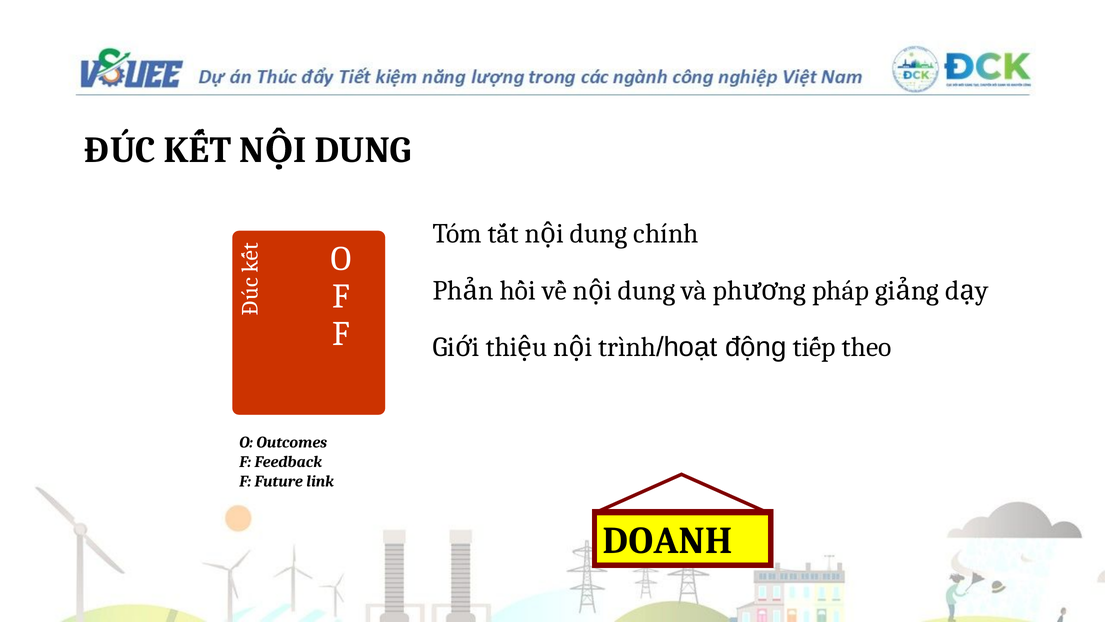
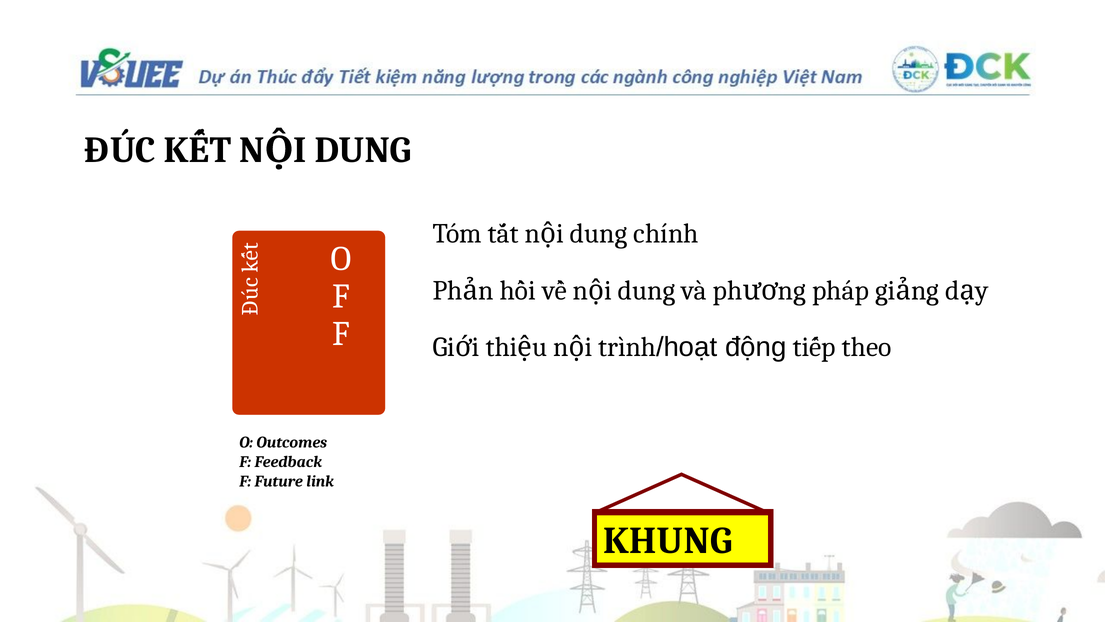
DOANH: DOANH -> KHUNG (668, 541)
